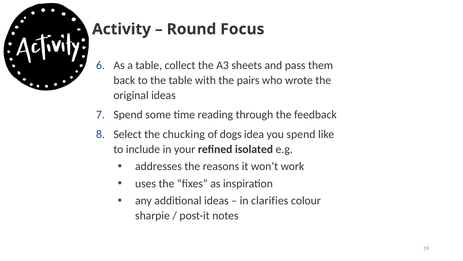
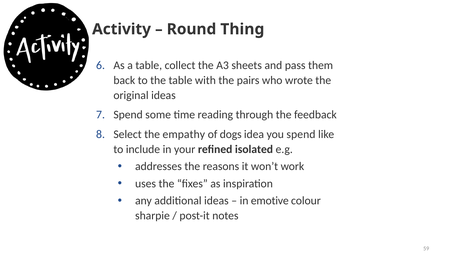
Focus: Focus -> Thing (242, 29)
chucking: chucking -> empathy (184, 134)
clarifies: clarifies -> emotive (270, 200)
